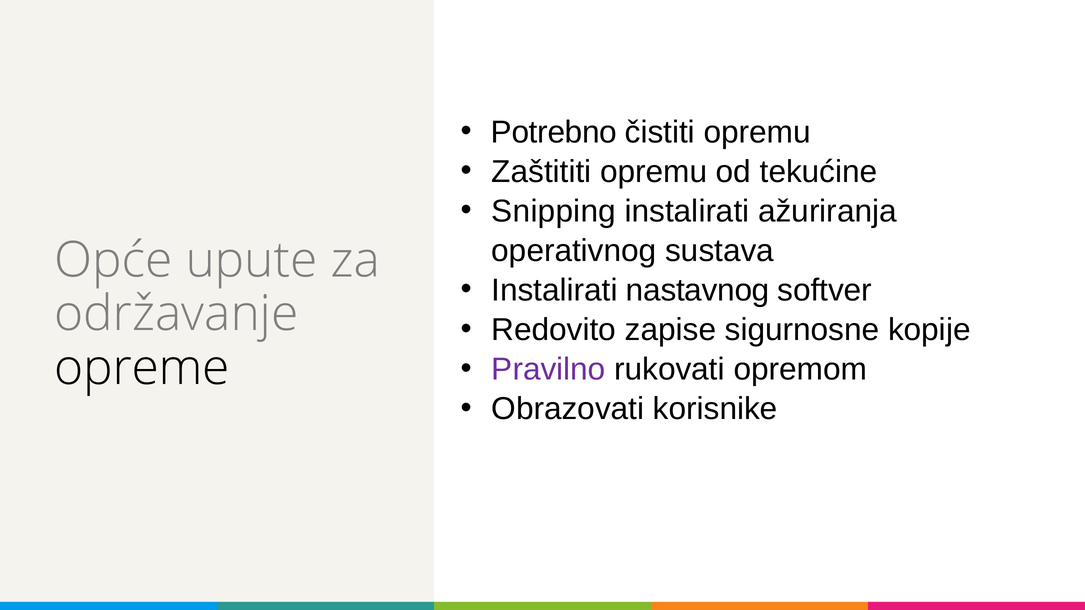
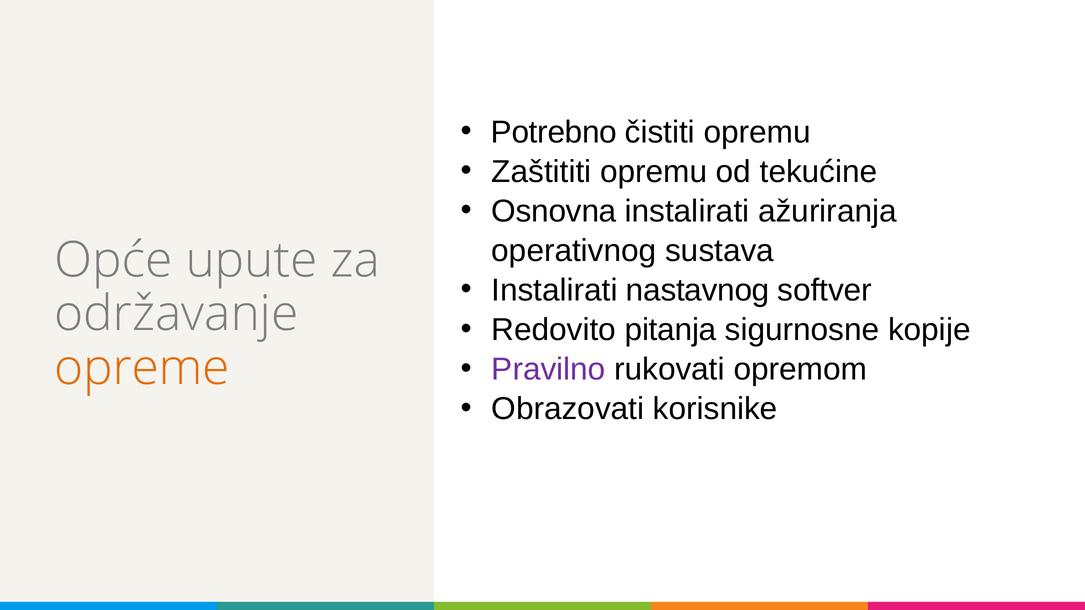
Snipping: Snipping -> Osnovna (554, 211)
zapise: zapise -> pitanja (671, 330)
opreme colour: black -> orange (142, 368)
